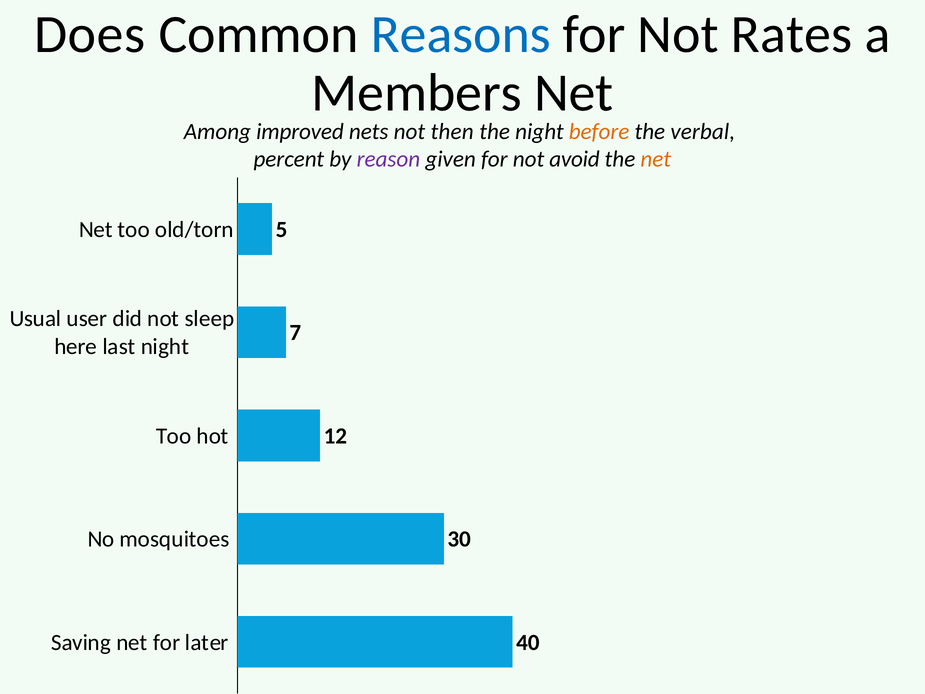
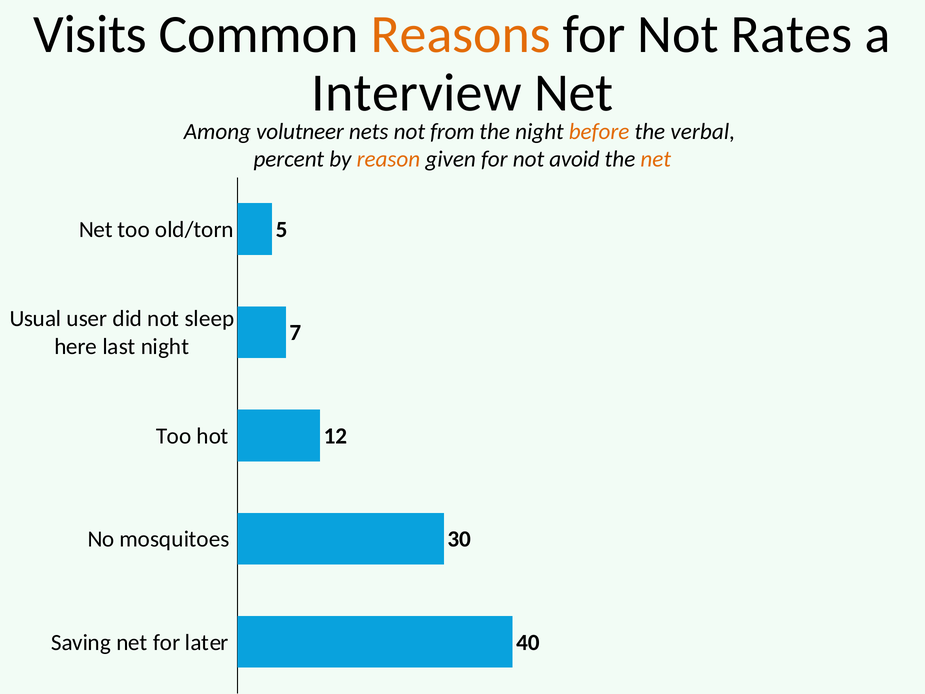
Does: Does -> Visits (90, 35)
Reasons colour: blue -> orange (461, 35)
Members: Members -> Interview (416, 93)
improved: improved -> volutneer (300, 132)
then: then -> from (452, 132)
reason colour: purple -> orange (388, 159)
